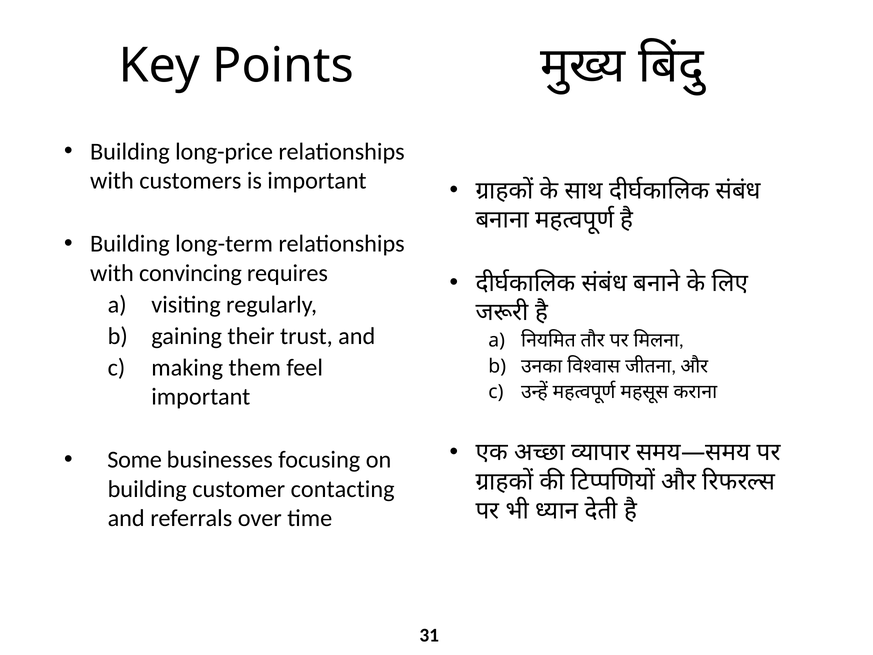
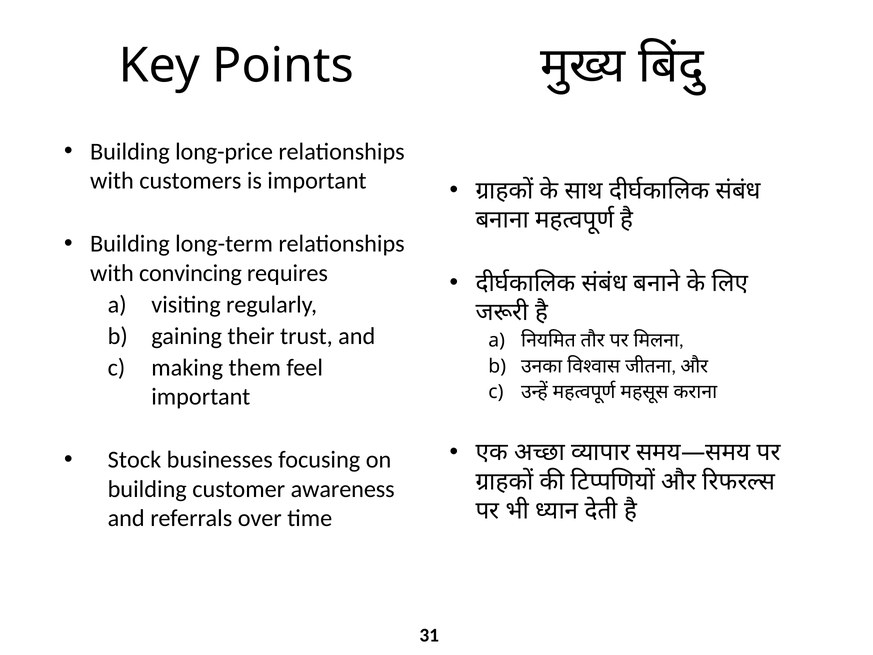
Some: Some -> Stock (134, 460)
contacting: contacting -> awareness (343, 489)
